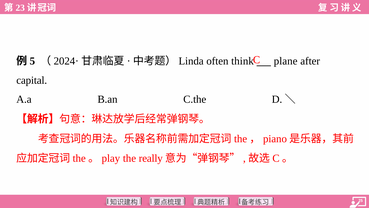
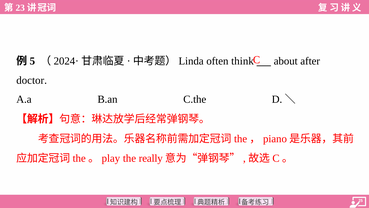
plane: plane -> about (286, 61)
capital: capital -> doctor (32, 80)
